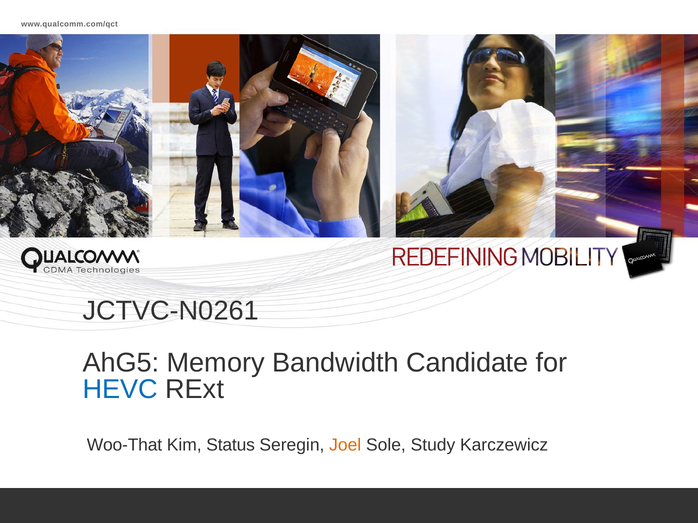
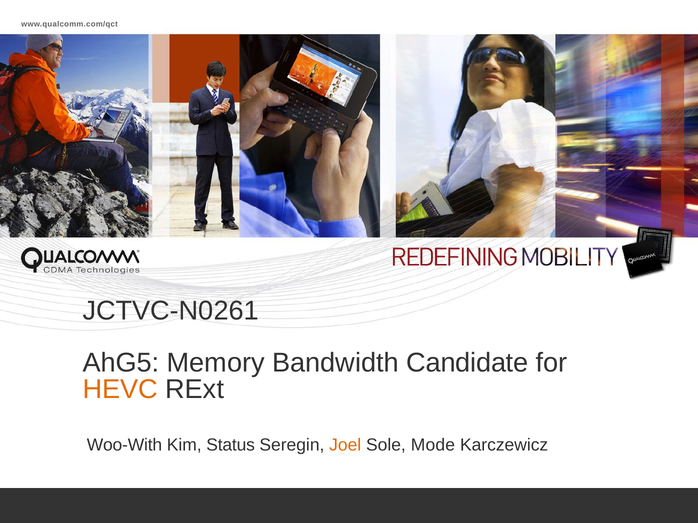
HEVC colour: blue -> orange (120, 389)
Woo-That: Woo-That -> Woo-With (124, 446)
Study: Study -> Mode (433, 446)
